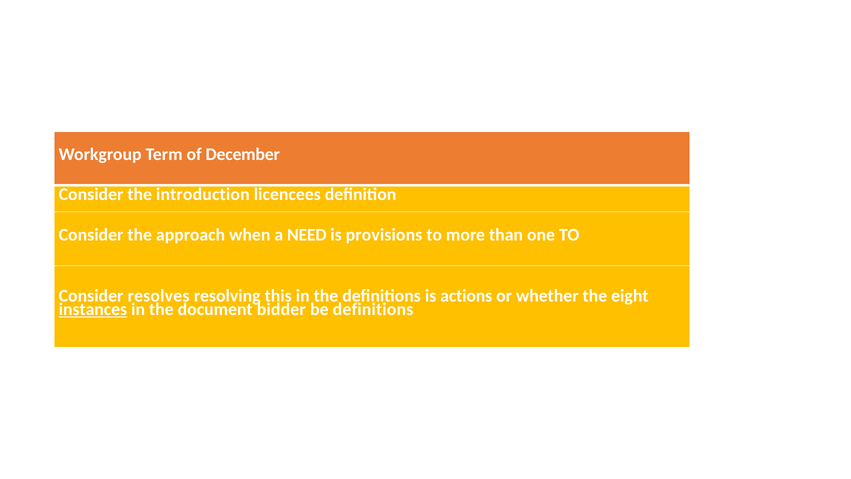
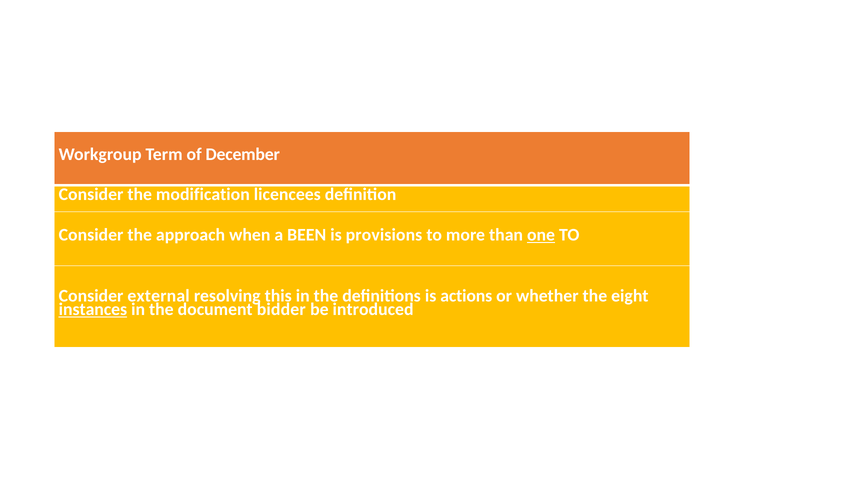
introduction: introduction -> modification (203, 194)
NEED: NEED -> BEEN (307, 235)
one underline: none -> present (541, 235)
resolves: resolves -> external (159, 296)
be definitions: definitions -> introduced (373, 309)
